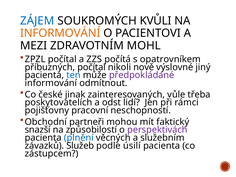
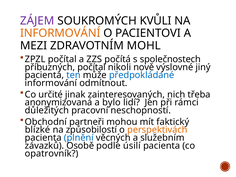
ZÁJEM colour: blue -> purple (37, 21)
opatrovníkem: opatrovníkem -> společnostech (170, 59)
předpokládané colour: purple -> blue (142, 75)
české: české -> určité (51, 95)
vůle: vůle -> nich (176, 95)
poskytovatelích: poskytovatelích -> anonymizovaná (59, 102)
odst: odst -> bylo (111, 102)
pojišťovny: pojišťovny -> důležitých (47, 110)
snazší: snazší -> blízké (38, 130)
perspektivách colour: purple -> orange (157, 130)
Služeb: Služeb -> Osobě (80, 146)
zástupcem: zástupcem -> opatrovník (52, 154)
